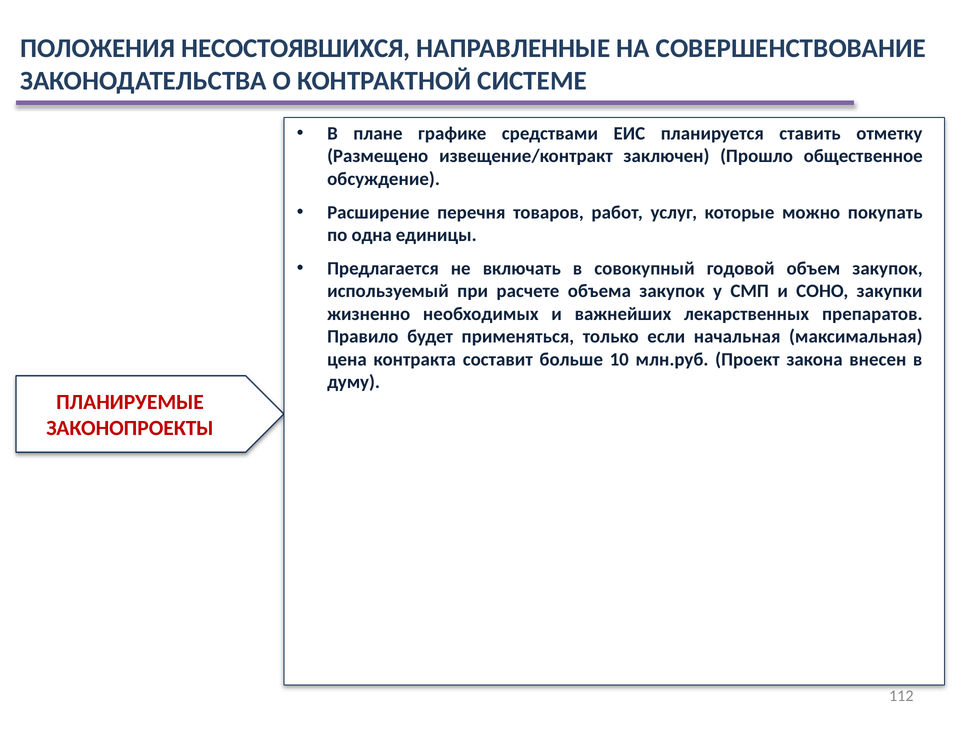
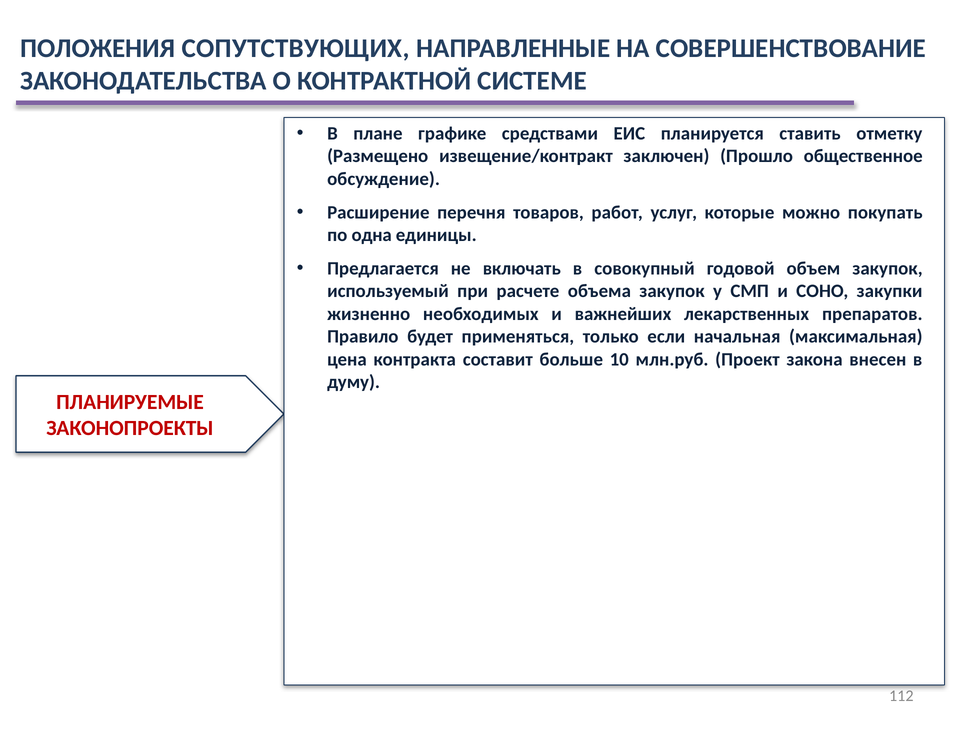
НЕСОСТОЯВШИХСЯ: НЕСОСТОЯВШИХСЯ -> СОПУТСТВУЮЩИХ (296, 48)
